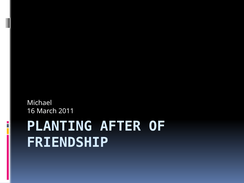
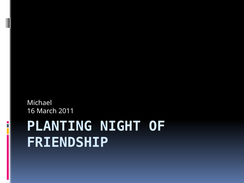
AFTER: AFTER -> NIGHT (120, 126)
